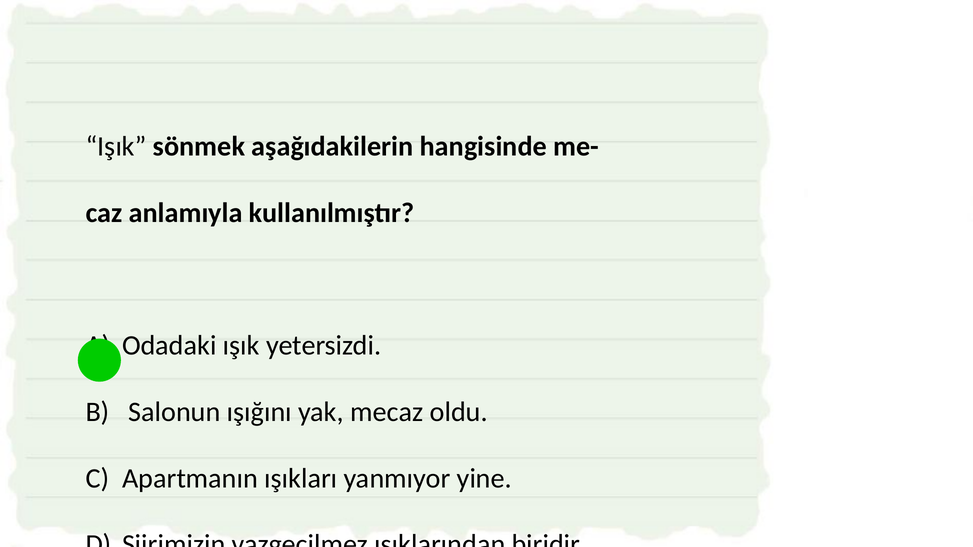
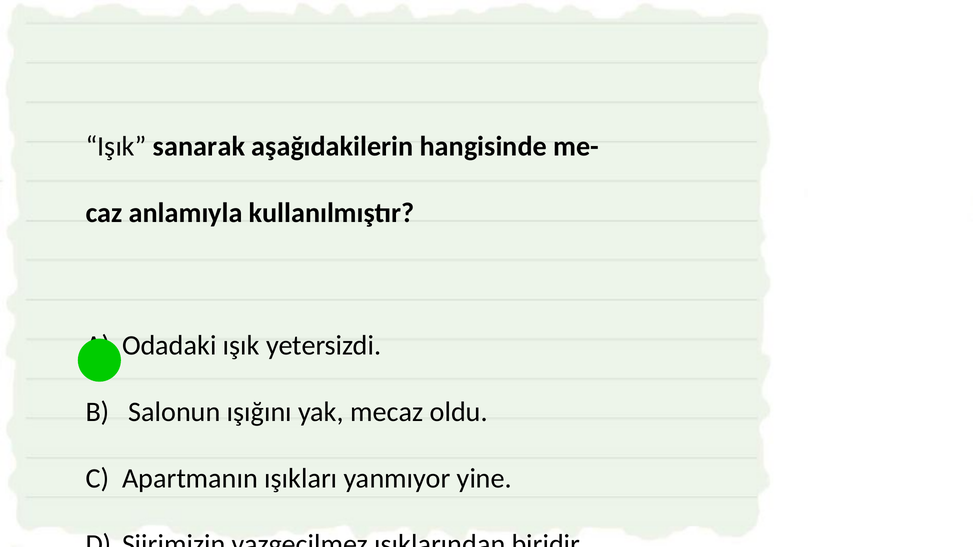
sönmek: sönmek -> sanarak (199, 146)
